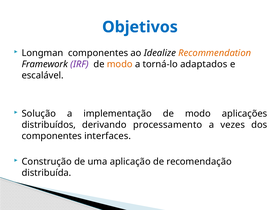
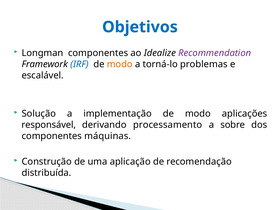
Recommendation colour: orange -> purple (215, 53)
IRF colour: purple -> blue (79, 64)
adaptados: adaptados -> problemas (204, 64)
distribuídos: distribuídos -> responsável (49, 125)
vezes: vezes -> sobre (233, 125)
interfaces: interfaces -> máquinas (108, 136)
